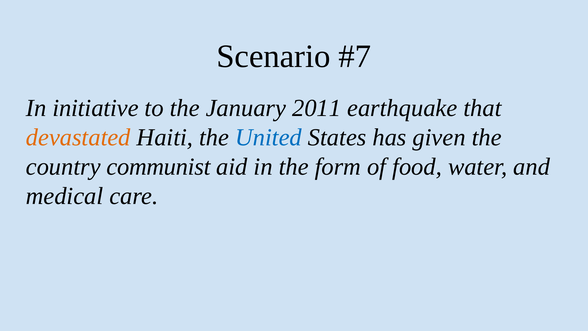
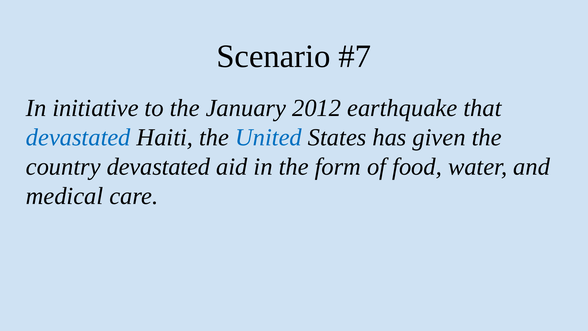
2011: 2011 -> 2012 (317, 108)
devastated colour: orange -> blue (78, 137)
country communist: communist -> devastated (158, 167)
